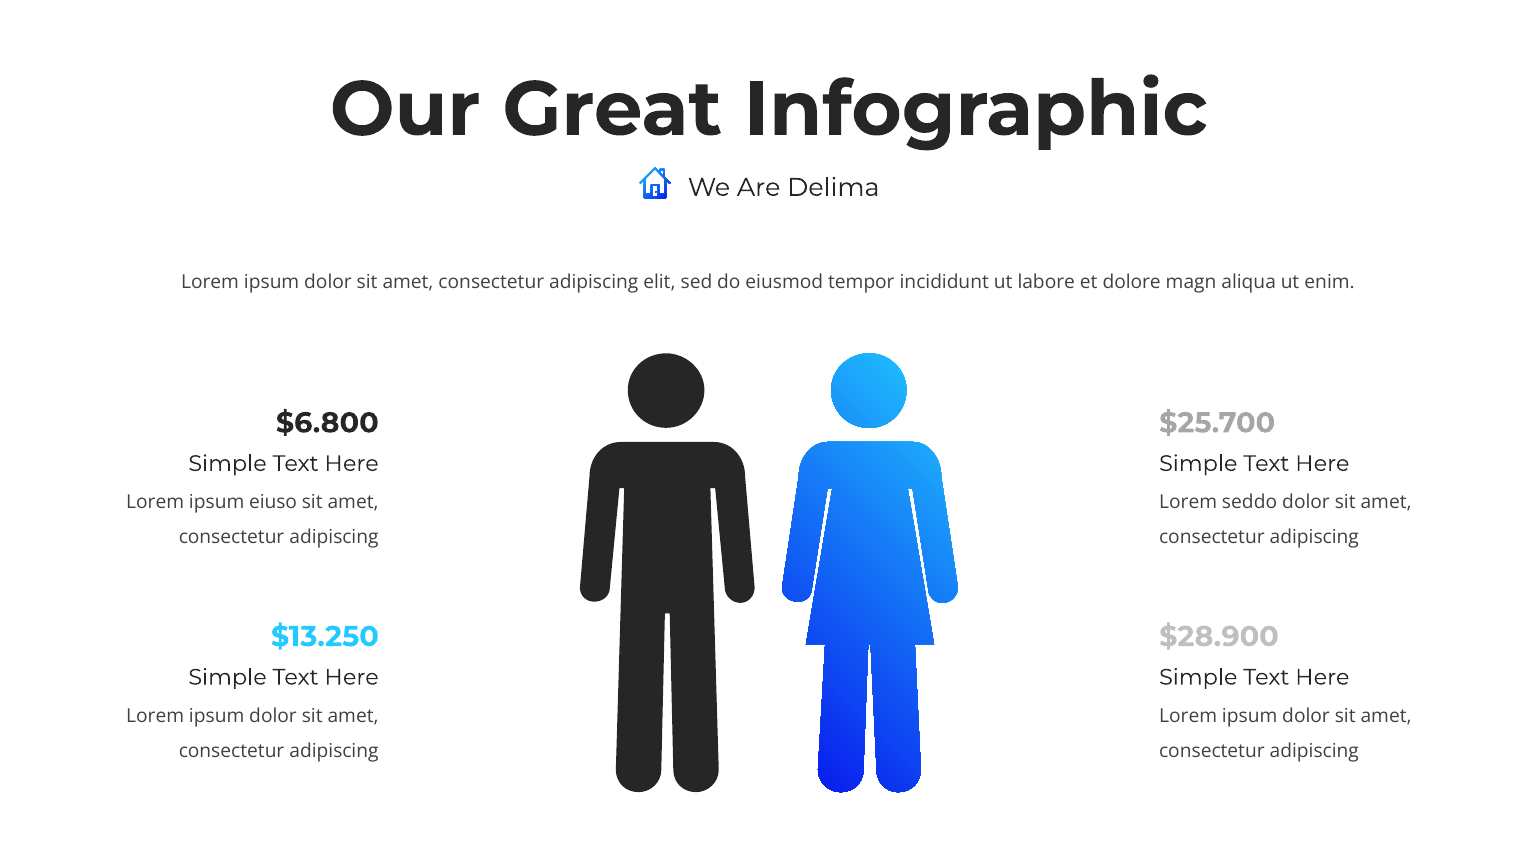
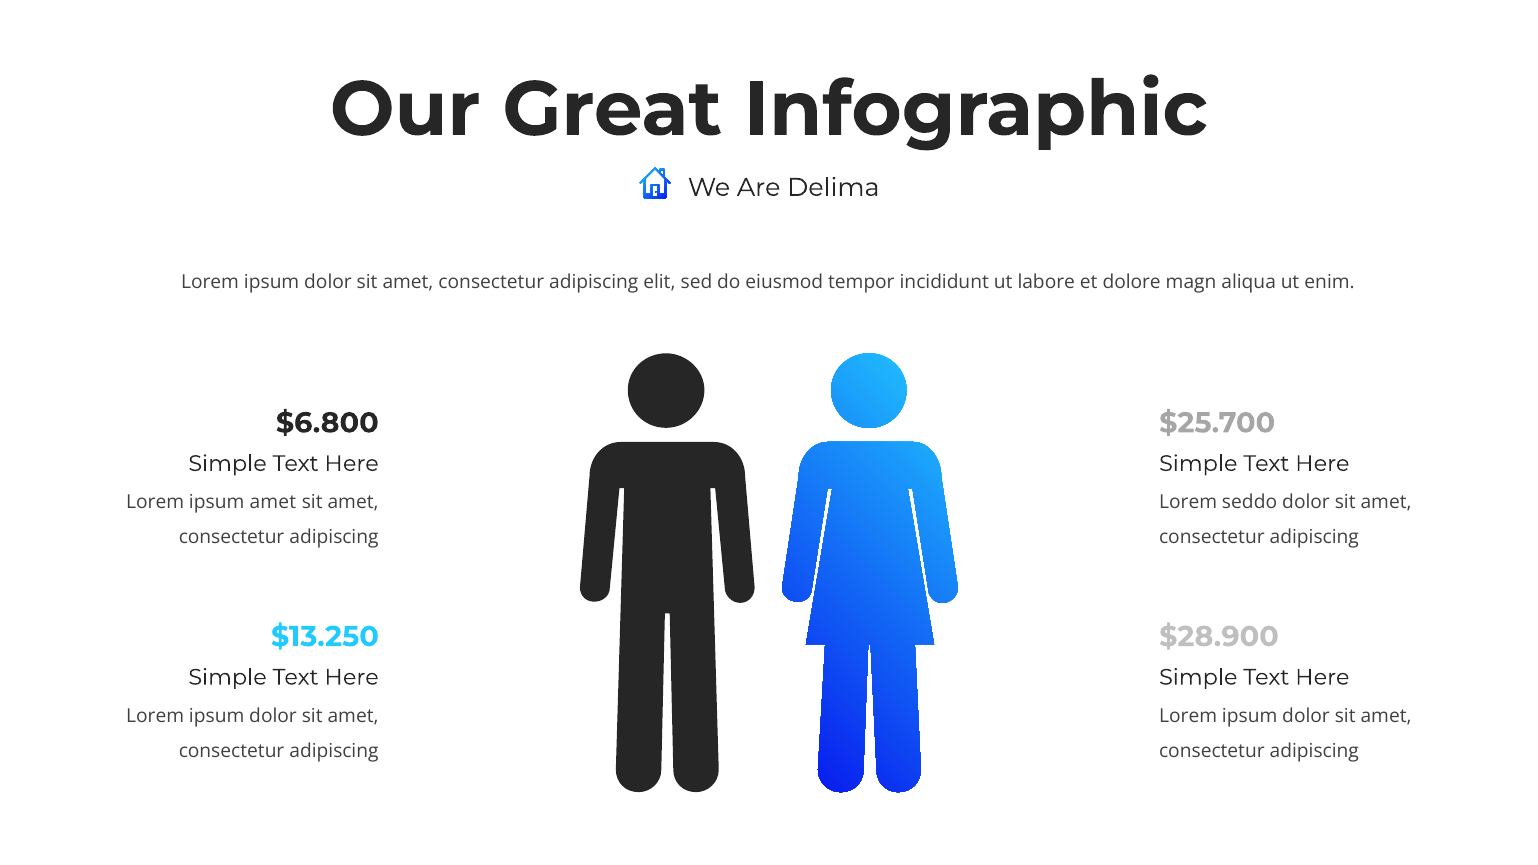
ipsum eiuso: eiuso -> amet (273, 503)
